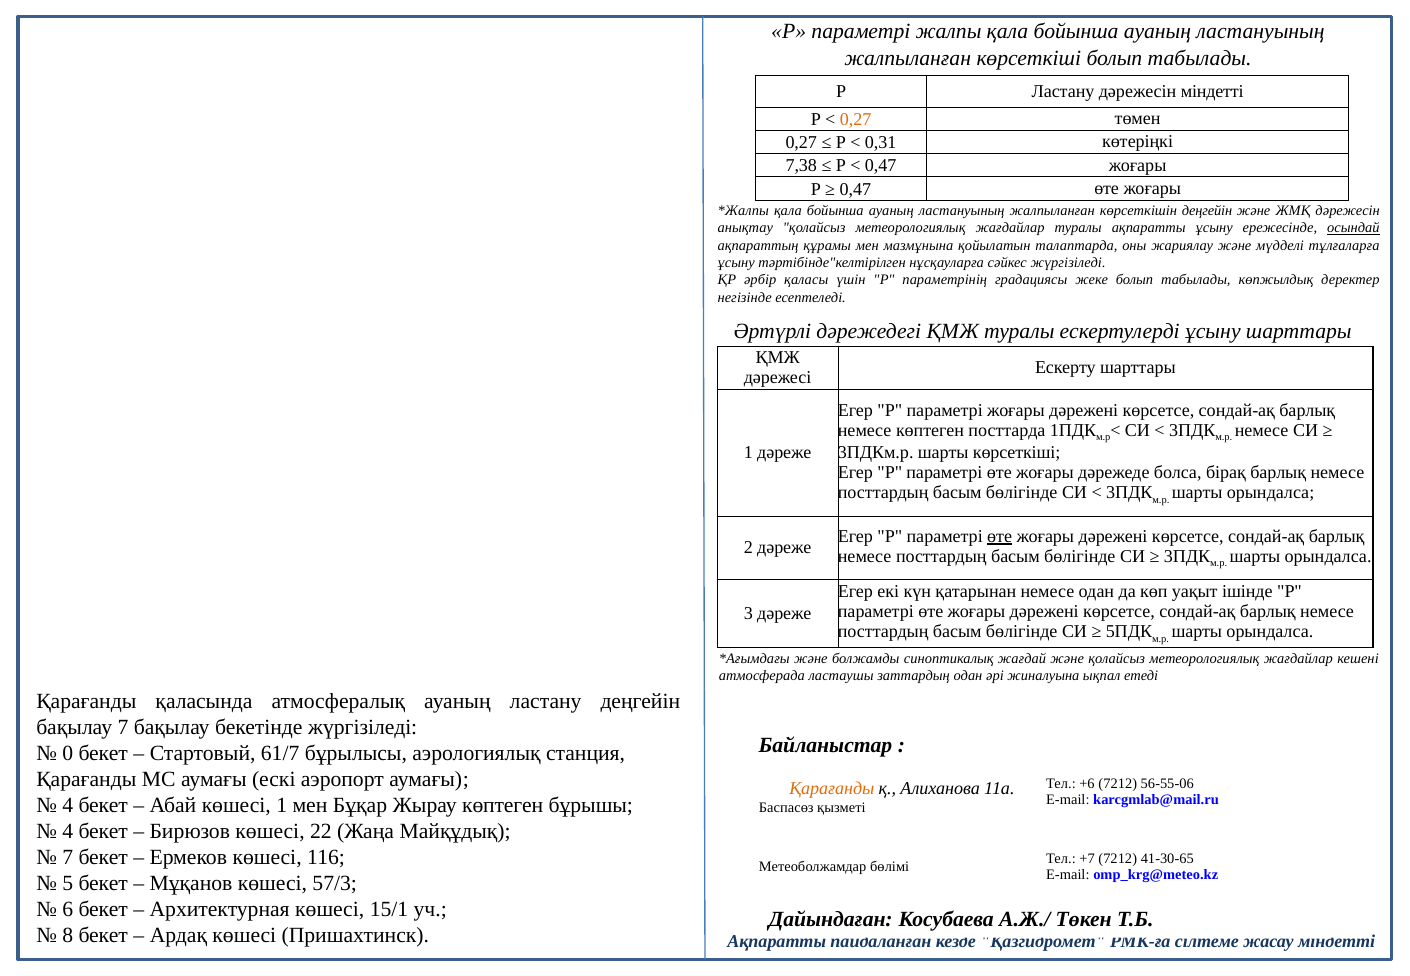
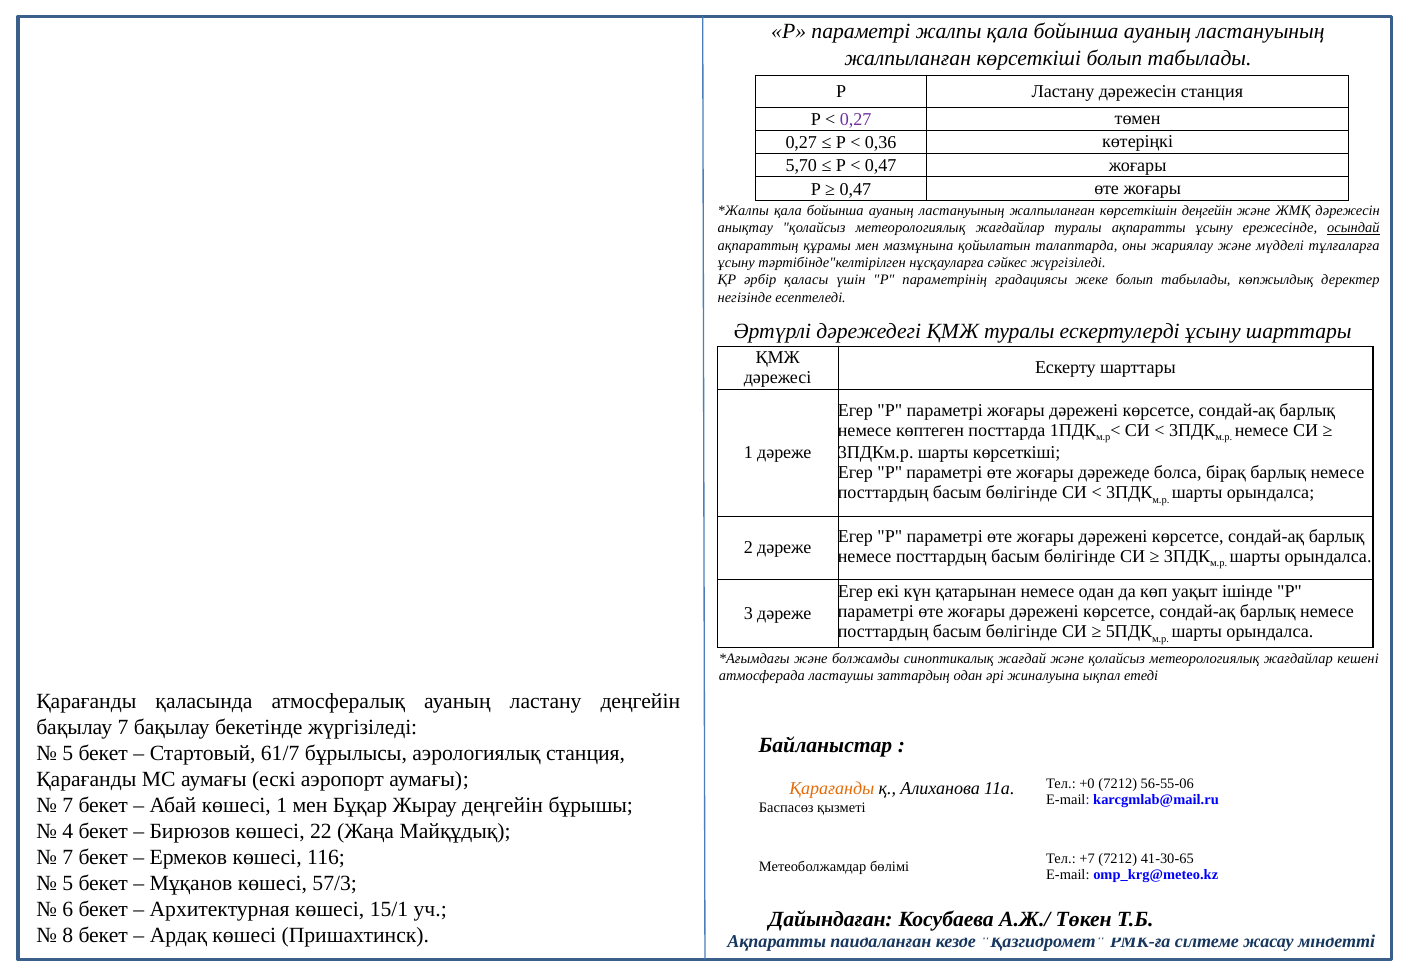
дәрежесін міндетті: міндетті -> станция (1212, 91)
0,27 colour: orange -> purple (856, 119)
0,31: 0,31 -> 0,36 (881, 143)
7,38: 7,38 -> 5,70 (801, 166)
өте underline: present -> none (1000, 536)
0: 0 -> 5 (68, 754)
+6: +6 -> +0 (1087, 784)
4: 4 -> 7 (68, 806)
Жырау көптеген: көптеген -> деңгейін (503, 806)
